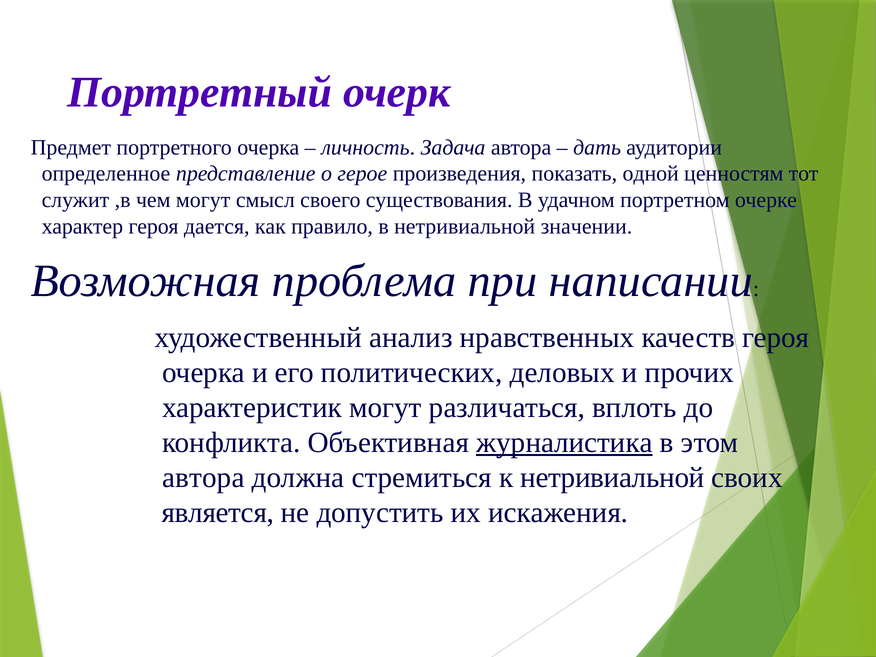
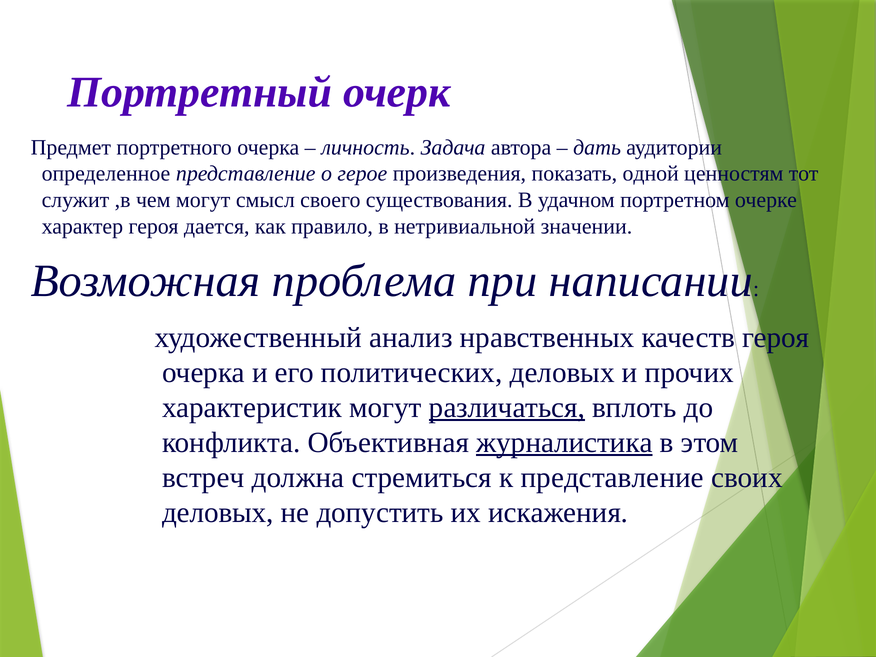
различаться underline: none -> present (507, 407)
автора: автора -> встреч (203, 478)
к нетривиальной: нетривиальной -> представление (612, 478)
является: является -> деловых (218, 513)
